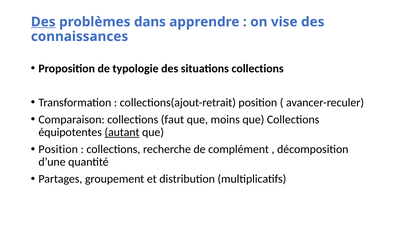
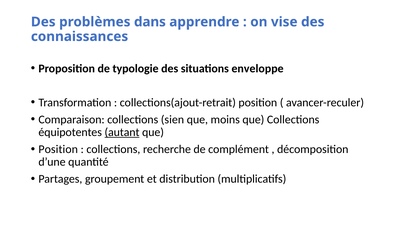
Des underline: present -> none (43, 22)
situations collections: collections -> enveloppe (258, 68)
faut: faut -> sien (172, 119)
